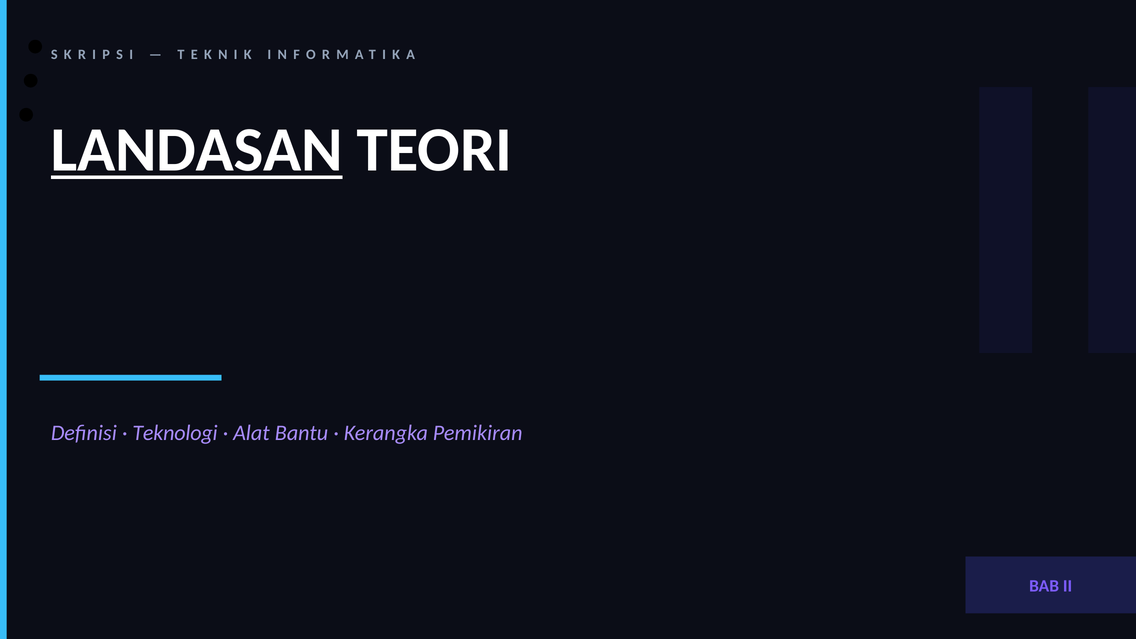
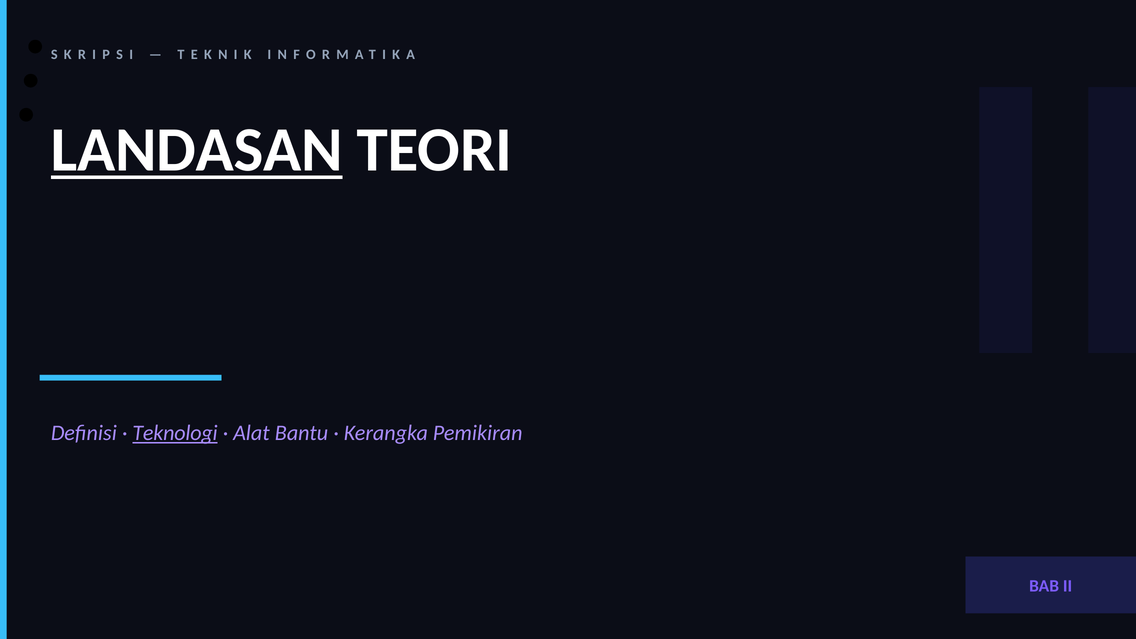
Teknologi underline: none -> present (175, 433)
